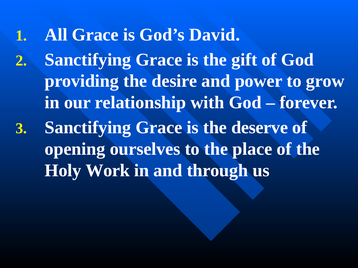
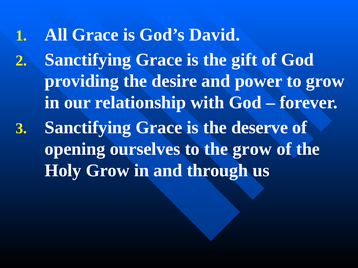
the place: place -> grow (252, 149)
Holy Work: Work -> Grow (108, 171)
